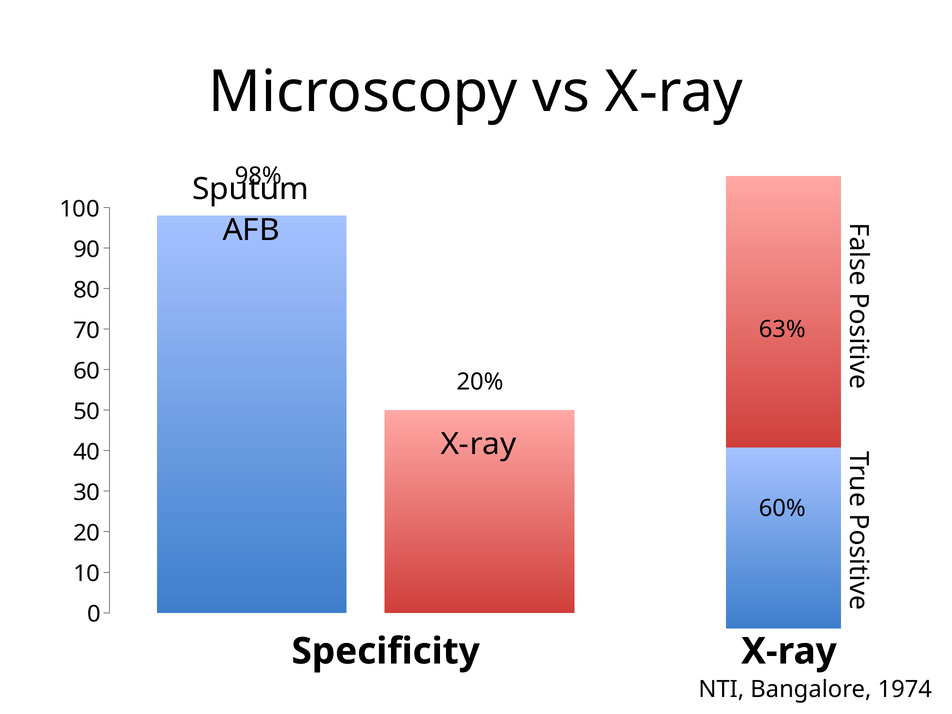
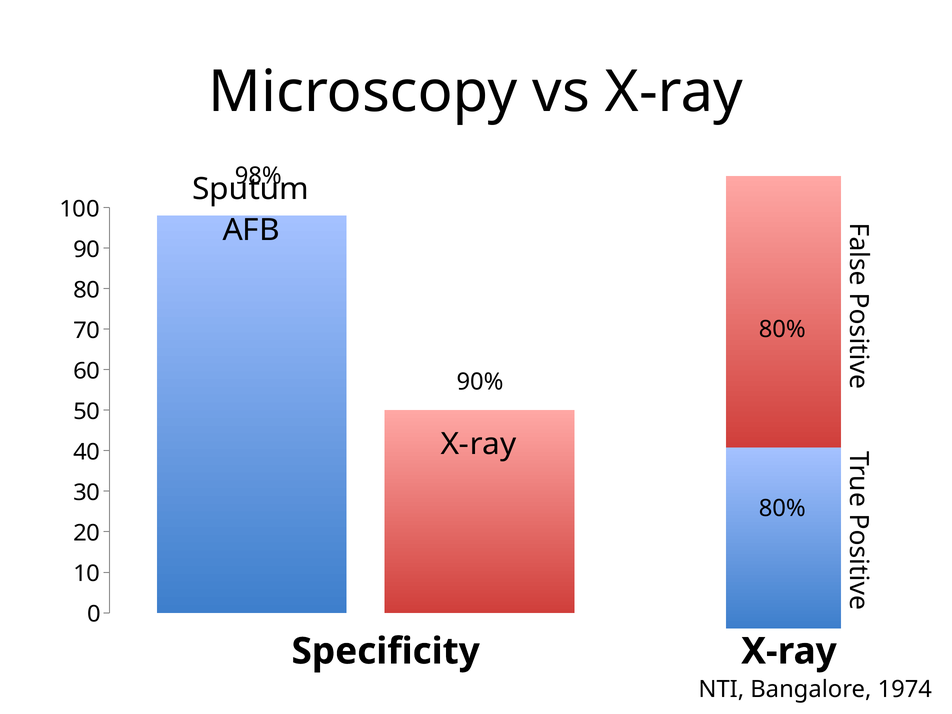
63%: 63% -> 80% (782, 329)
20%: 20% -> 90% (480, 382)
60%: 60% -> 80% (782, 508)
